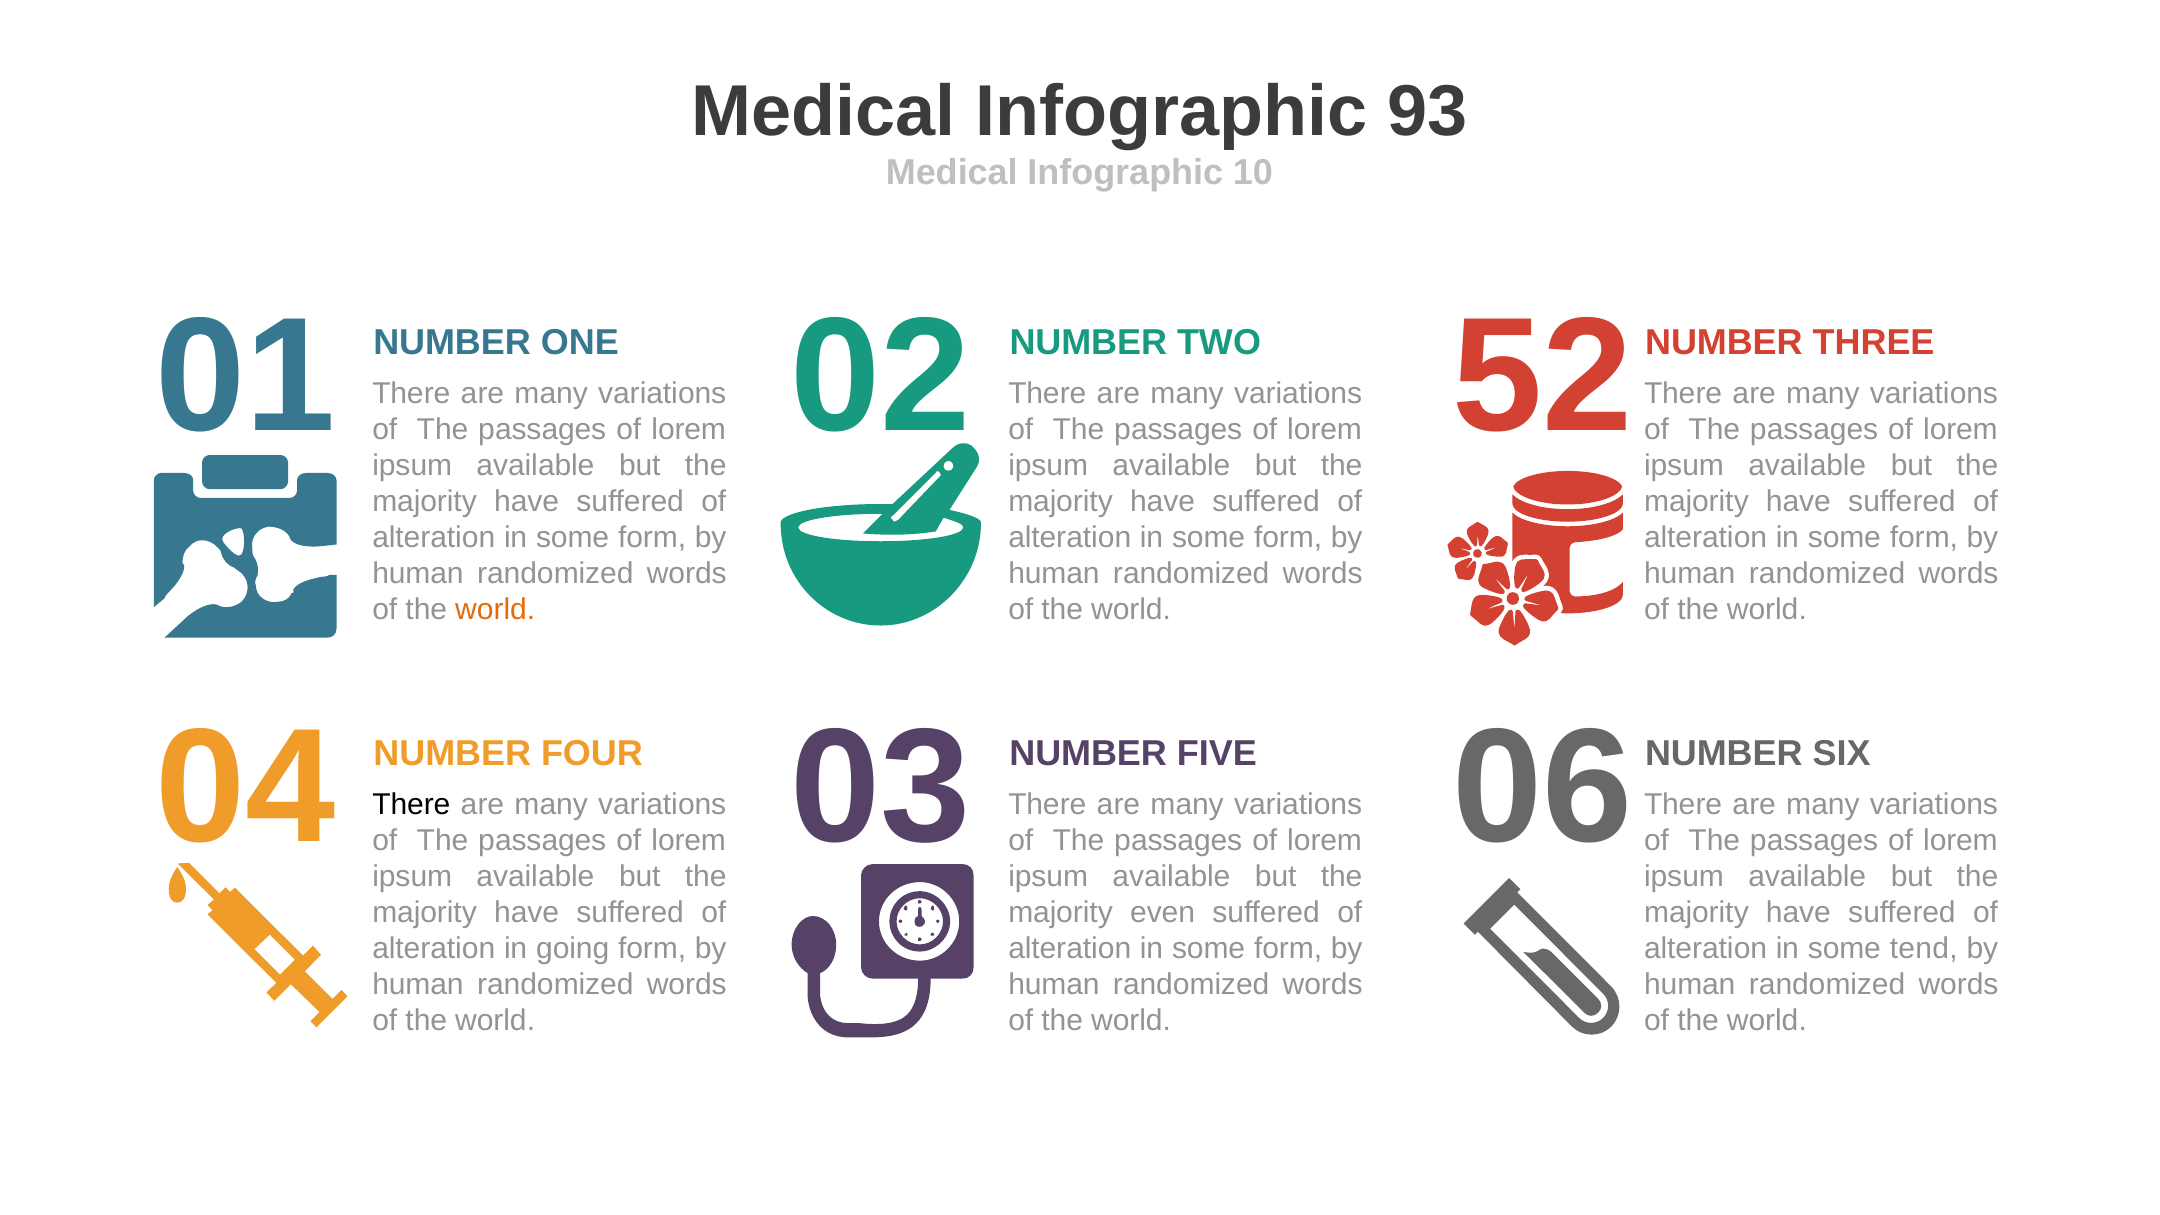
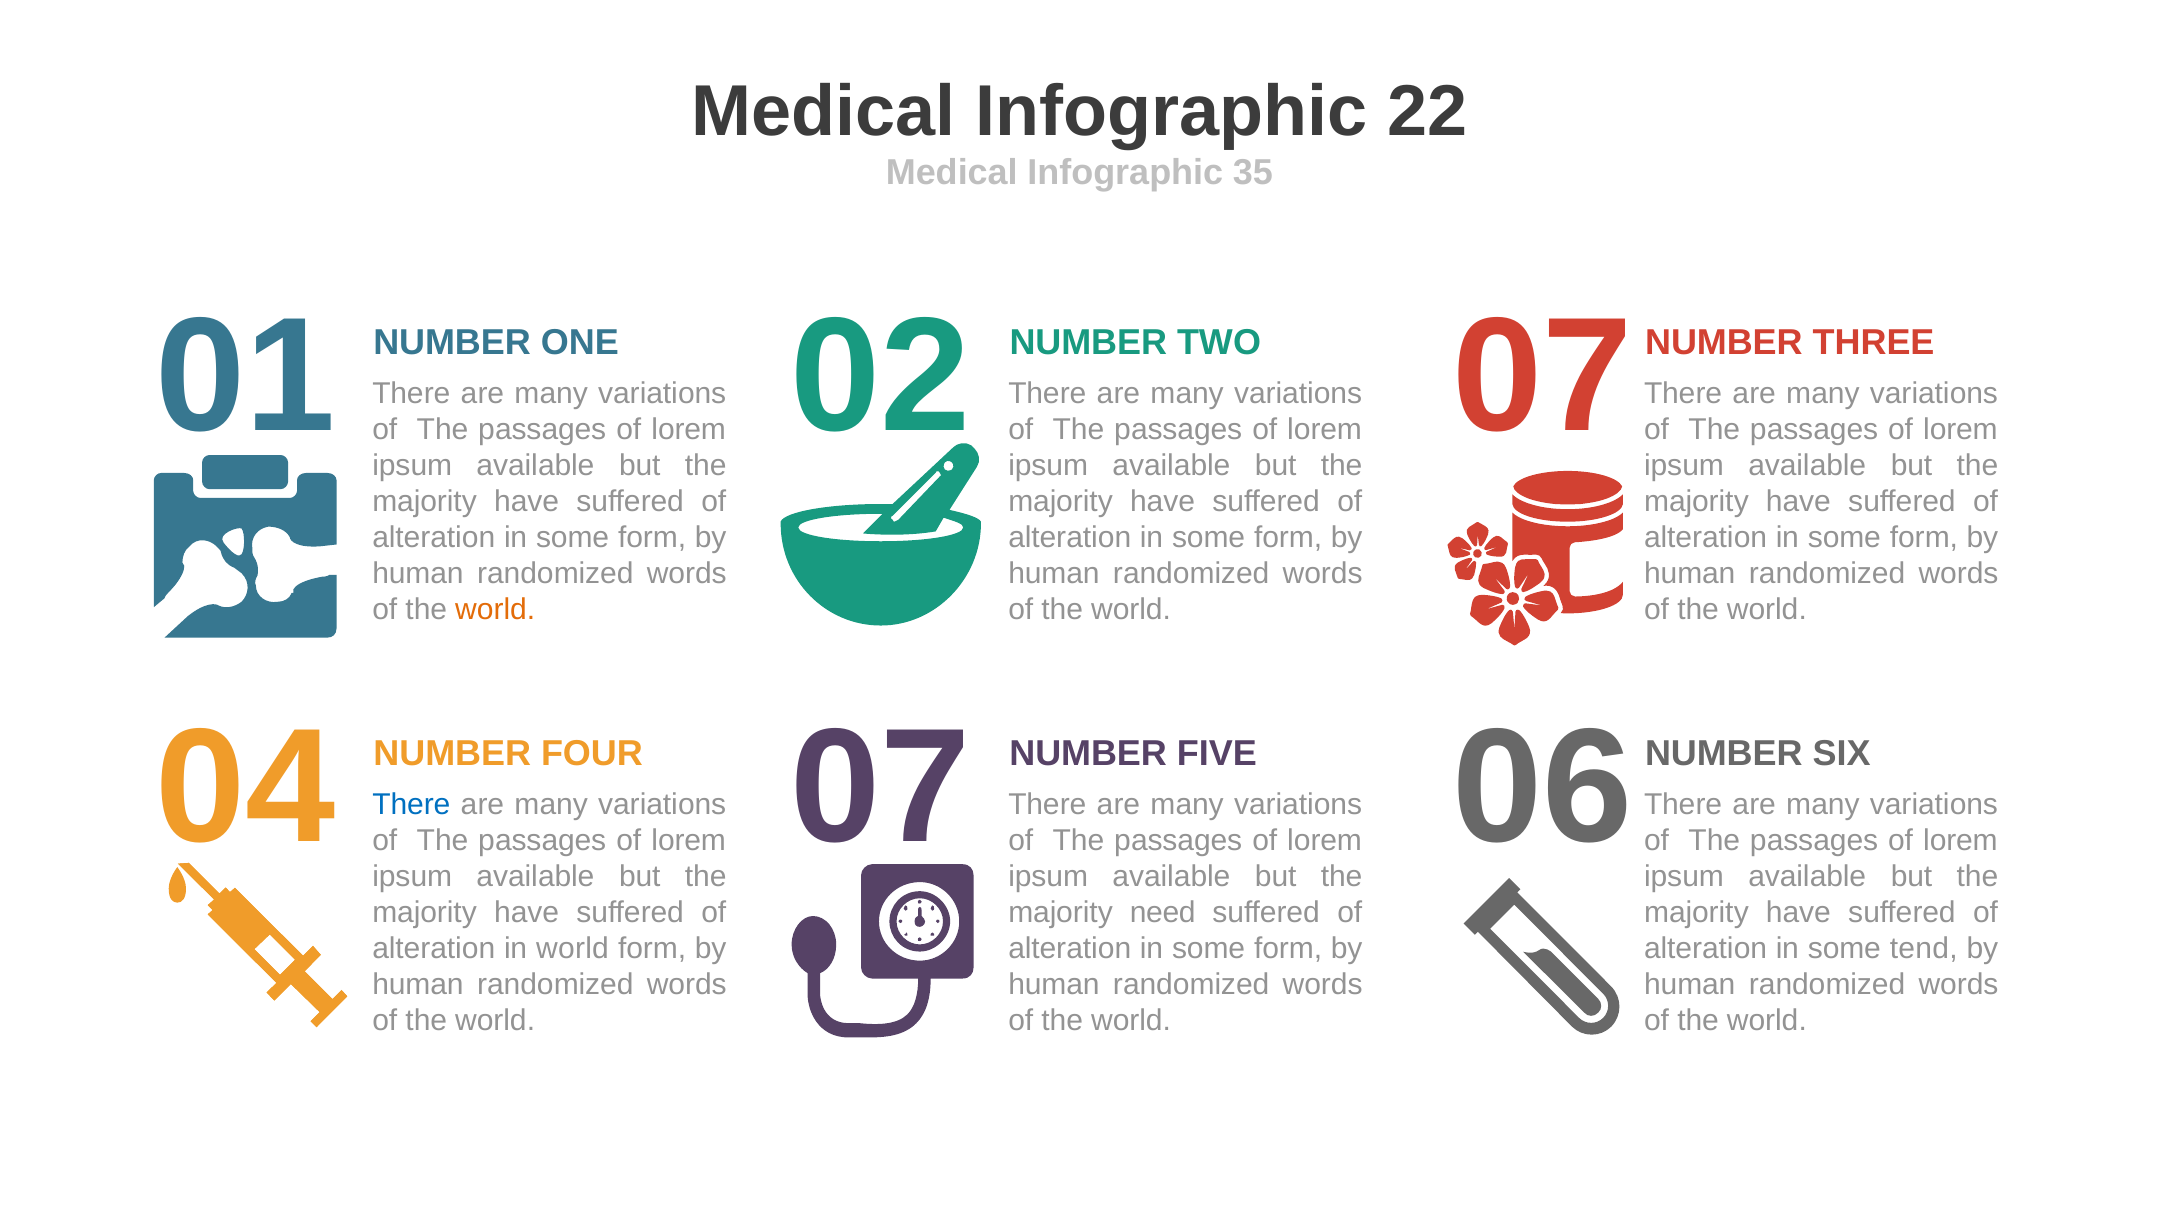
93: 93 -> 22 (1427, 111)
10: 10 -> 35 (1253, 172)
52: 52 -> 07 (1543, 377)
03: 03 -> 07 (881, 788)
There colour: black -> blue (411, 805)
even: even -> need (1163, 913)
in going: going -> world (573, 949)
